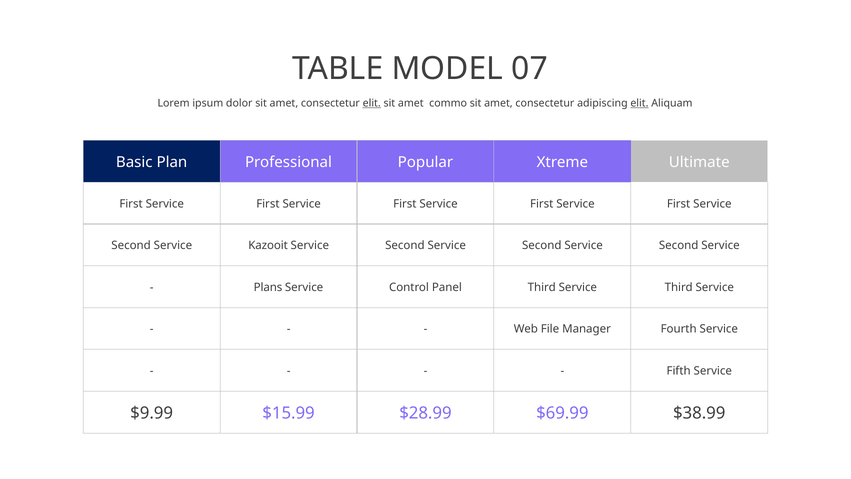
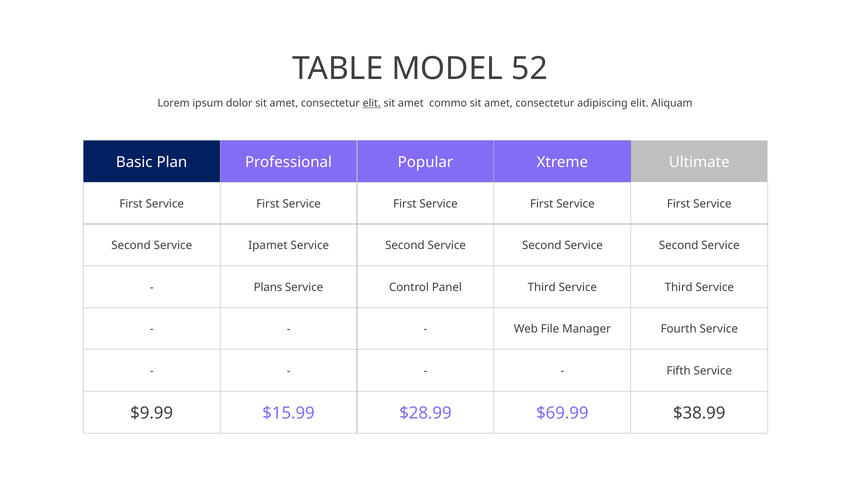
07: 07 -> 52 (530, 69)
elit underline: present -> none (639, 103)
Kazooit: Kazooit -> Ipamet (268, 245)
